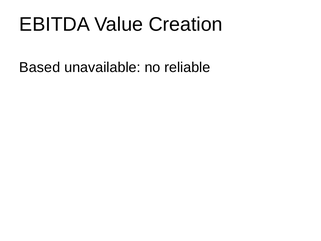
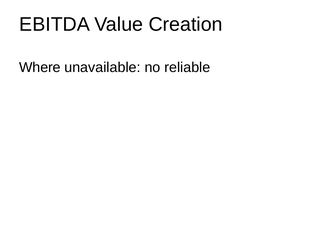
Based: Based -> Where (40, 67)
